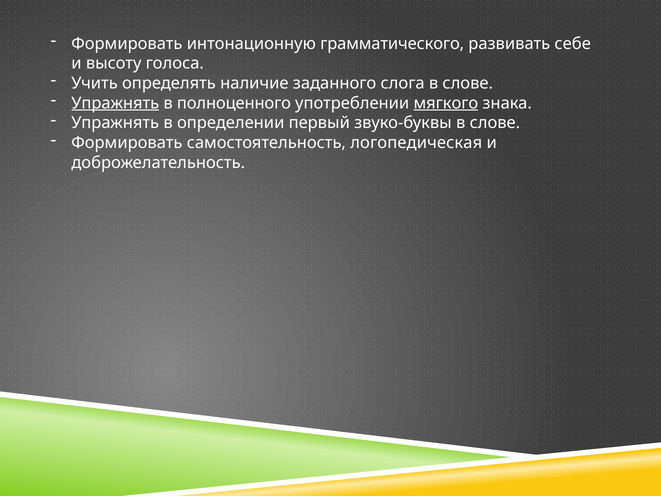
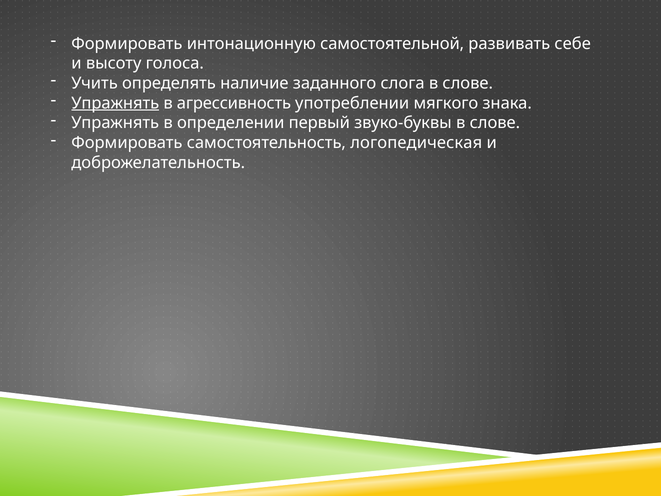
грамматического: грамматического -> самостоятельной (392, 44)
полноценного: полноценного -> агрессивность (234, 103)
мягкого underline: present -> none (446, 103)
